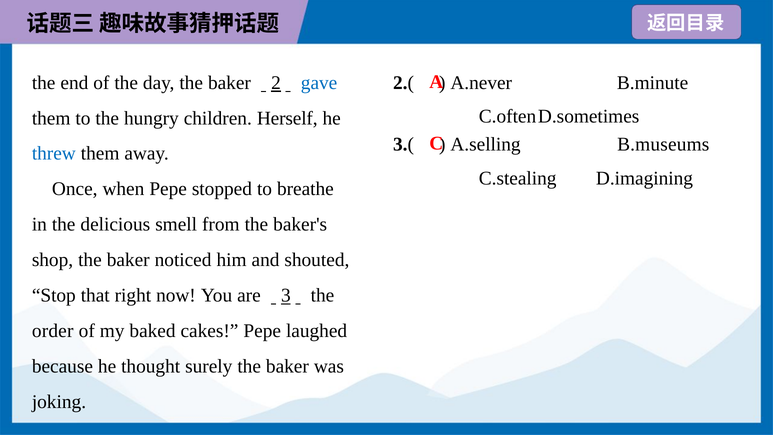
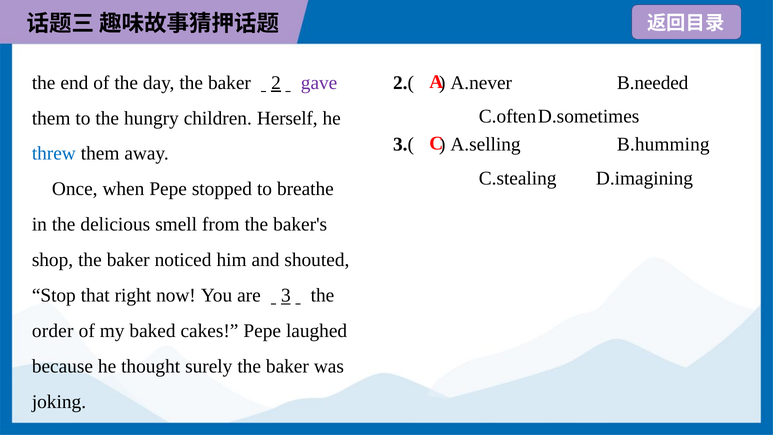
gave colour: blue -> purple (319, 83)
B.minute: B.minute -> B.needed (653, 83)
B.museums: B.museums -> B.humming (663, 144)
